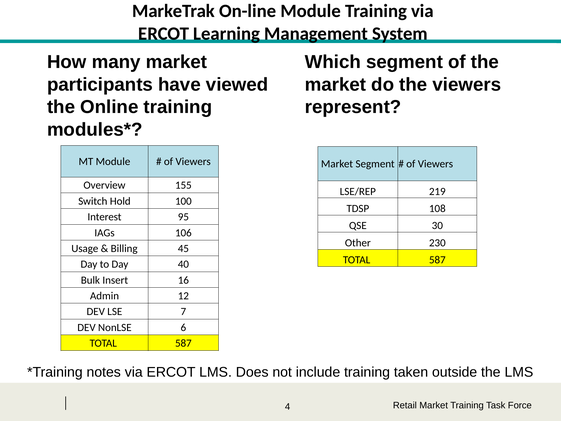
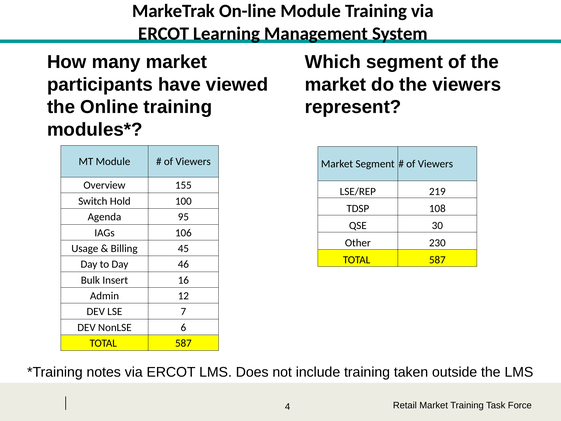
Interest: Interest -> Agenda (104, 217)
40: 40 -> 46 (183, 264)
